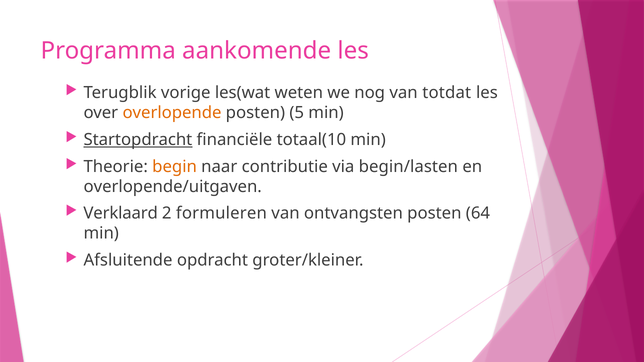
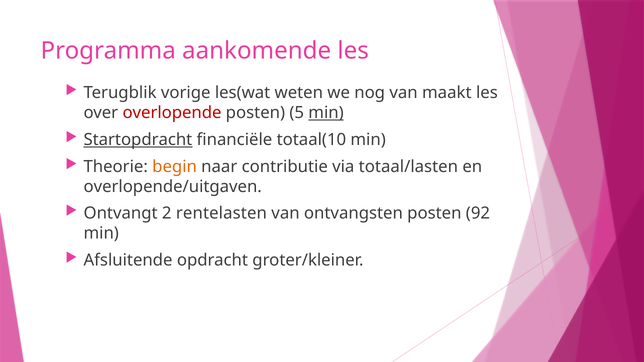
totdat: totdat -> maakt (447, 93)
overlopende colour: orange -> red (172, 113)
min underline: none -> present (326, 113)
begin/lasten: begin/lasten -> totaal/lasten (408, 167)
Verklaard: Verklaard -> Ontvangt (121, 214)
formuleren: formuleren -> rentelasten (221, 214)
64: 64 -> 92 (478, 214)
